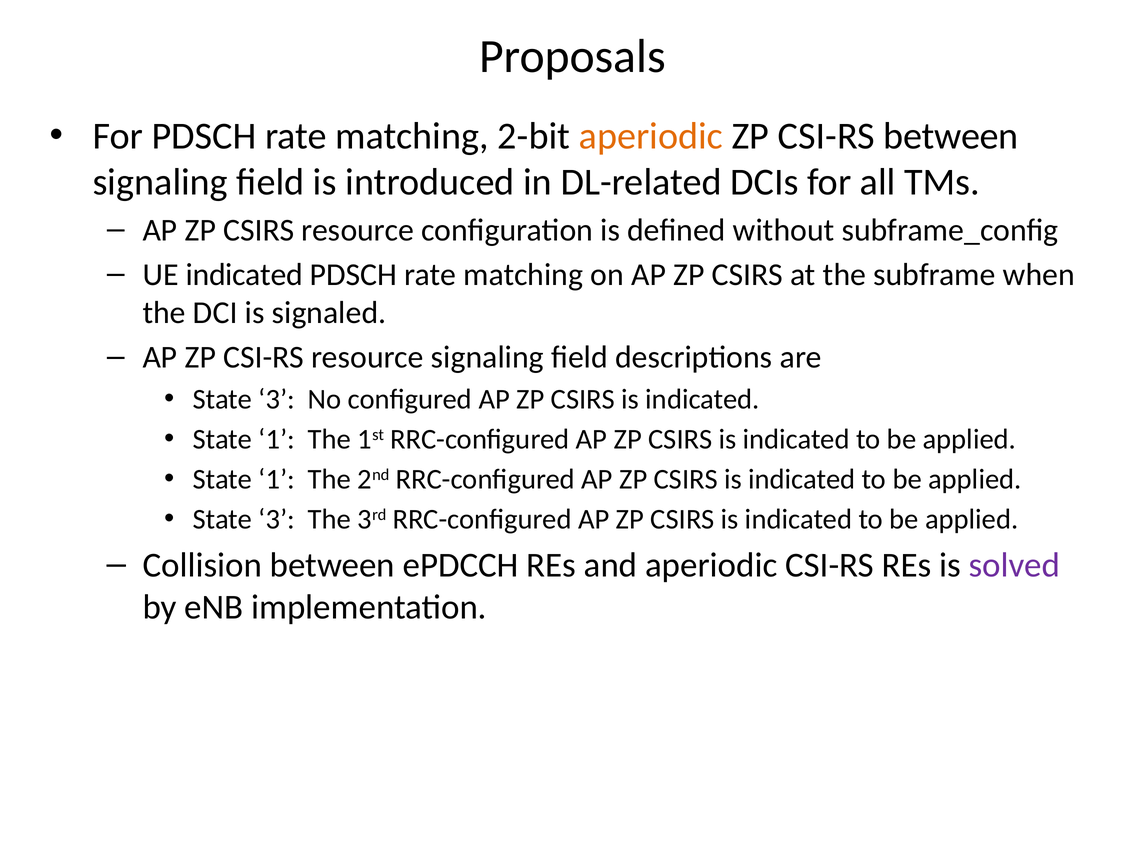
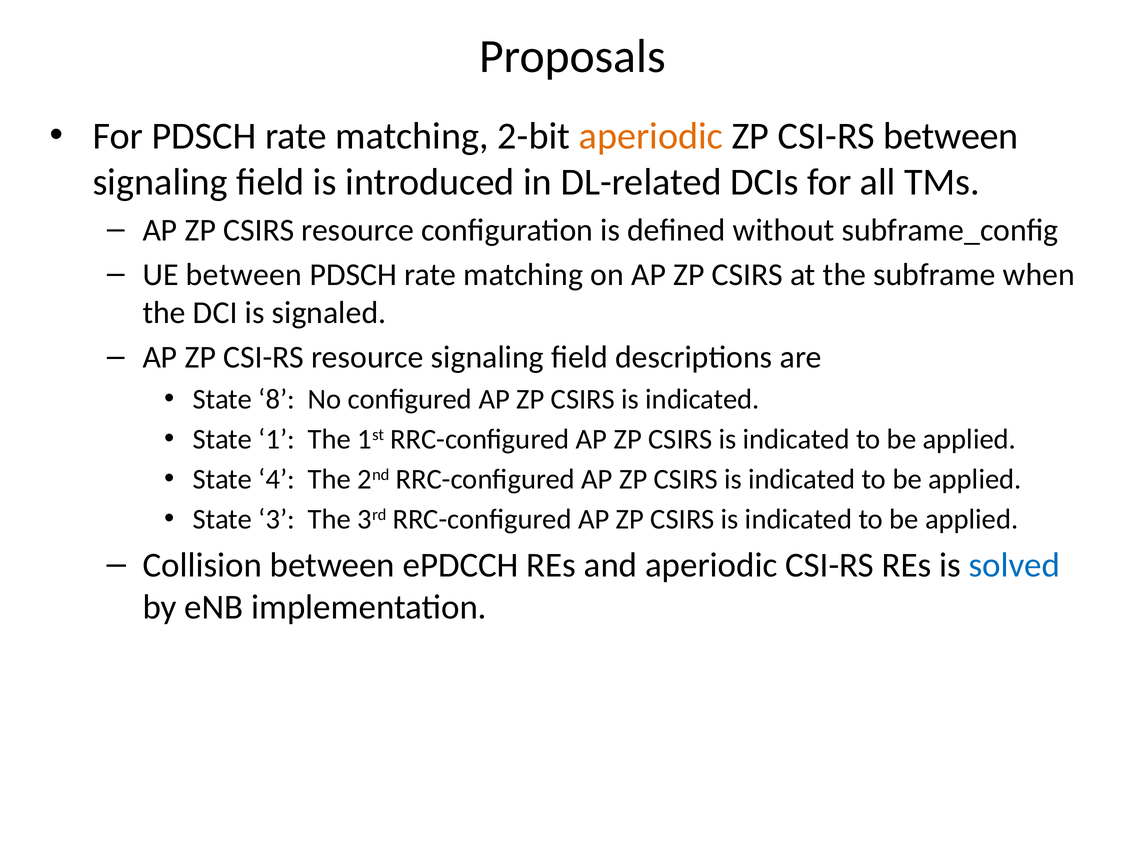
UE indicated: indicated -> between (244, 275)
3: 3 -> 8 (277, 399)
1: 1 -> 4 (277, 479)
solved colour: purple -> blue (1014, 565)
